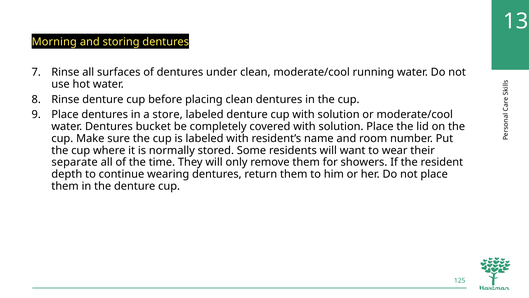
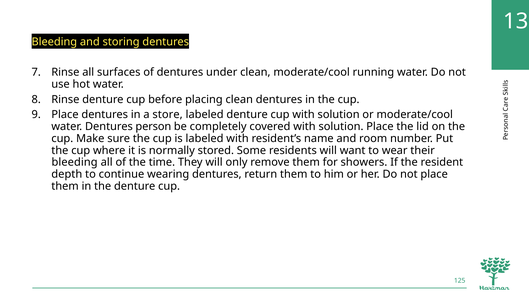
Morning: Morning -> Bleeding (54, 42)
bucket: bucket -> person (153, 126)
separate: separate -> bleeding (75, 162)
